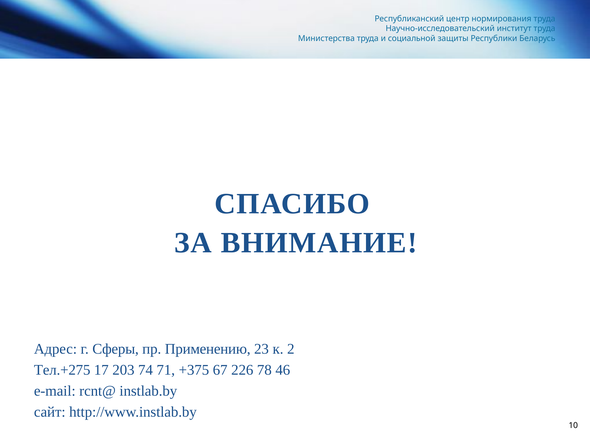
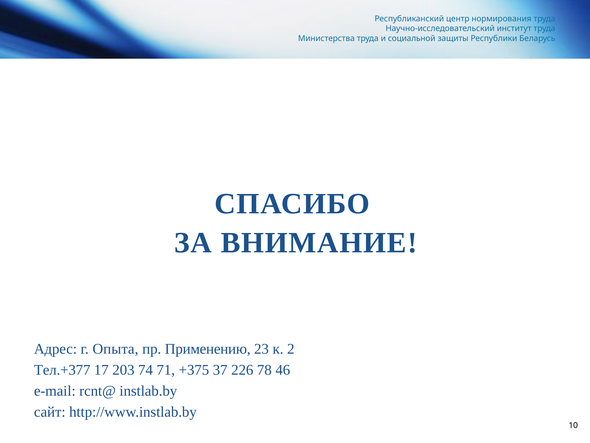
Сферы: Сферы -> Опыта (115, 349)
Тел.+275: Тел.+275 -> Тел.+377 (62, 369)
67: 67 -> 37 (220, 369)
